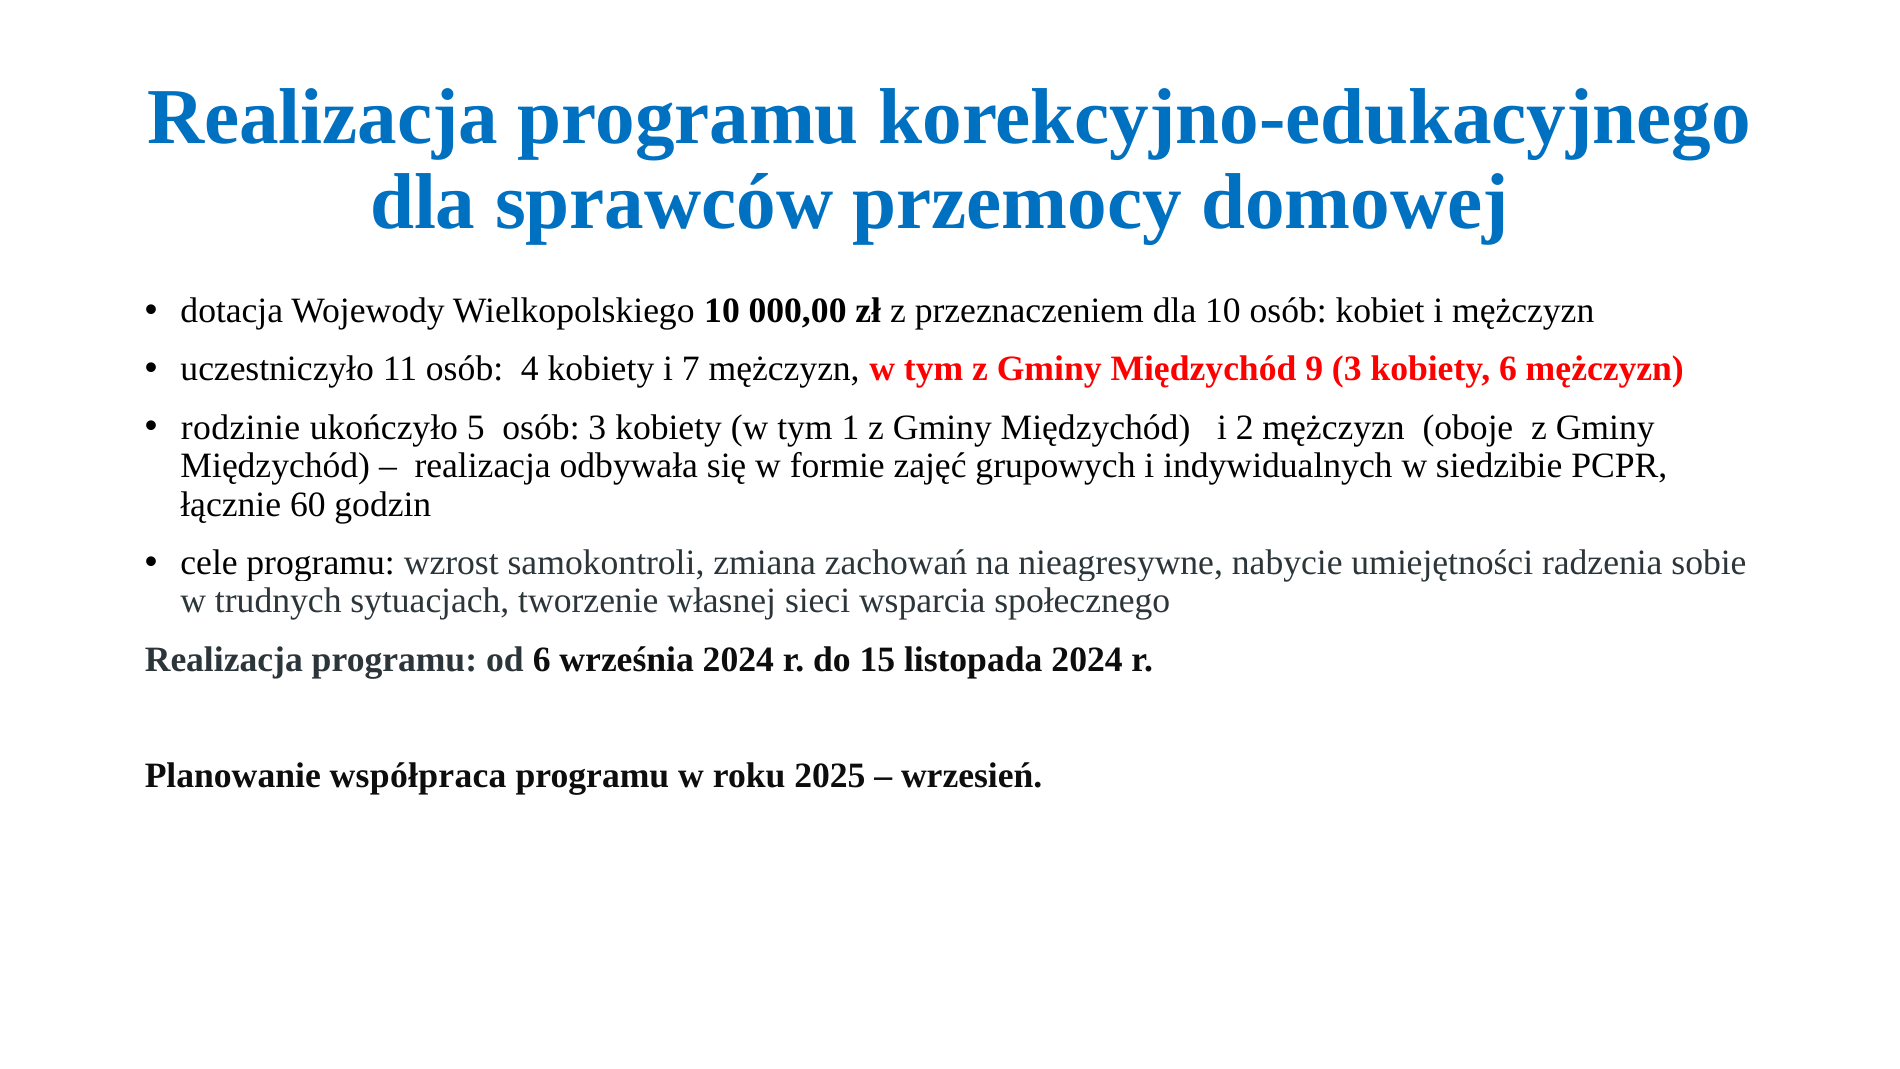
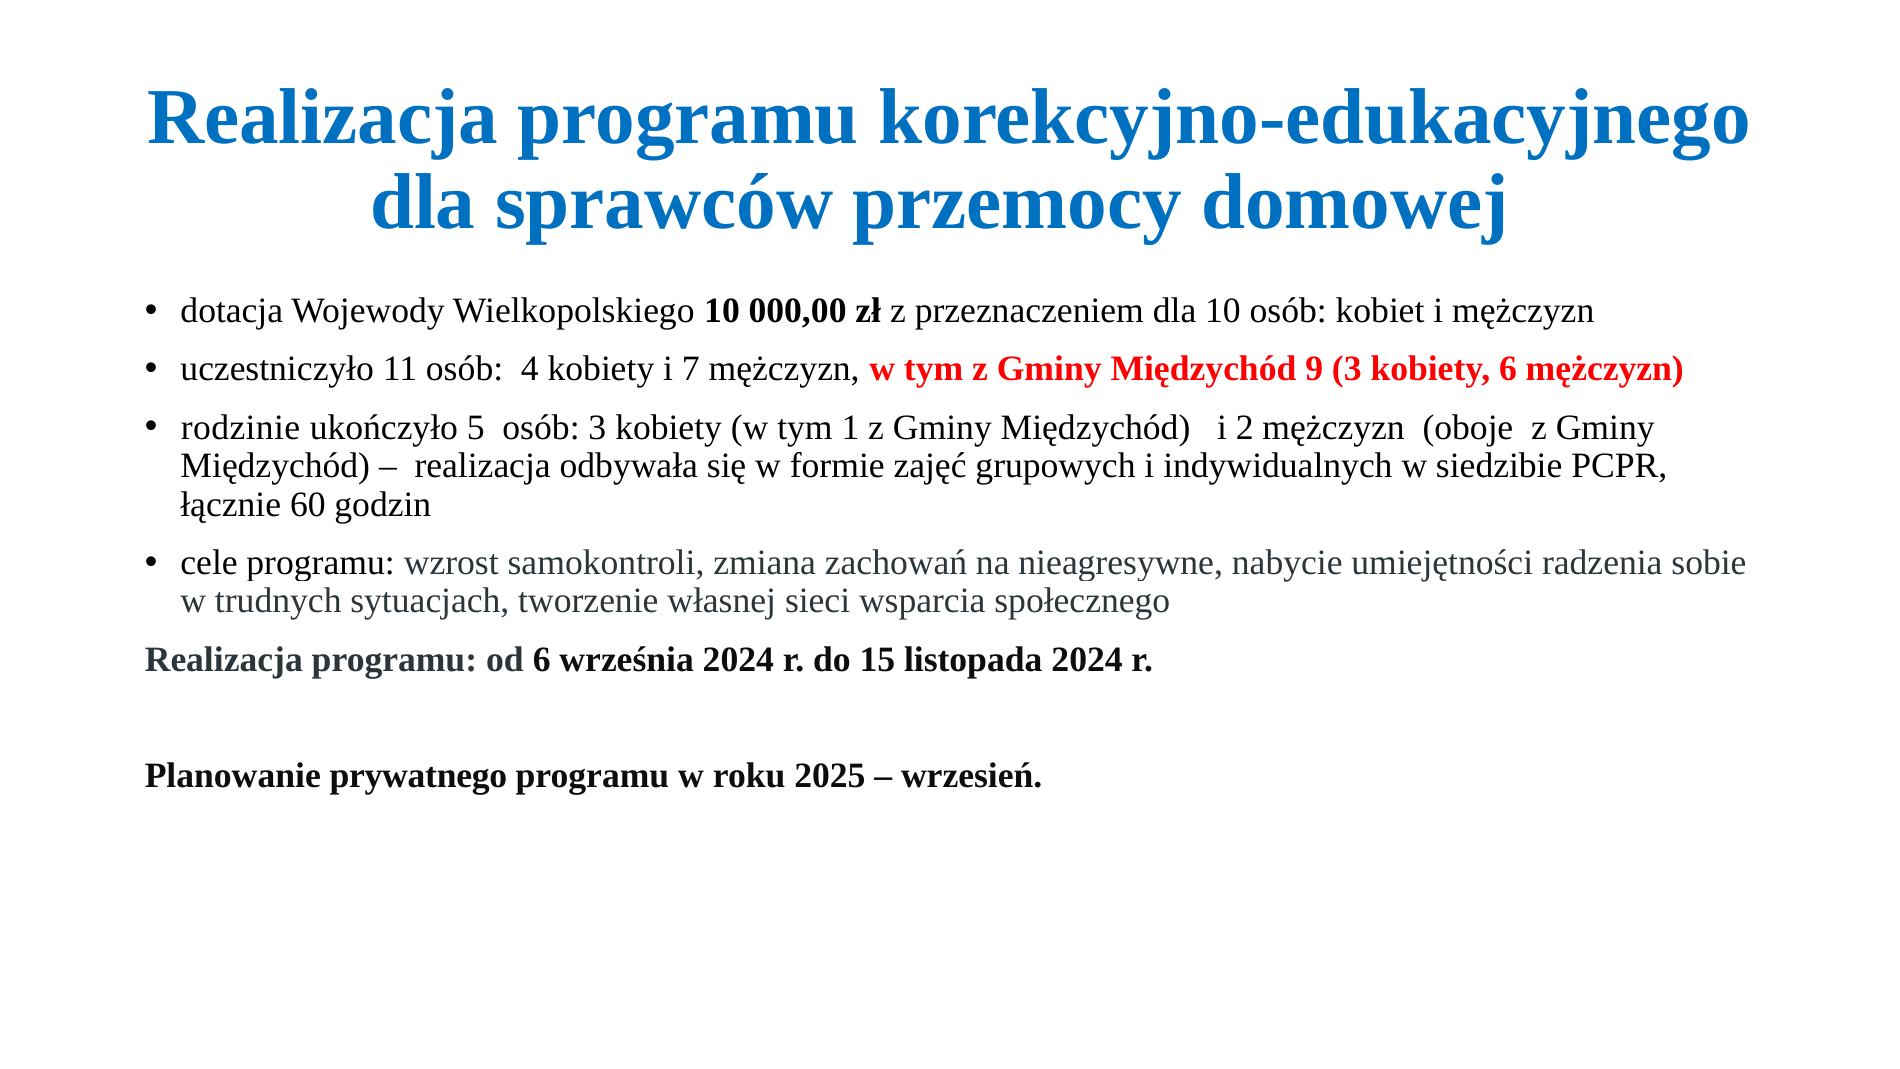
współpraca: współpraca -> prywatnego (418, 776)
